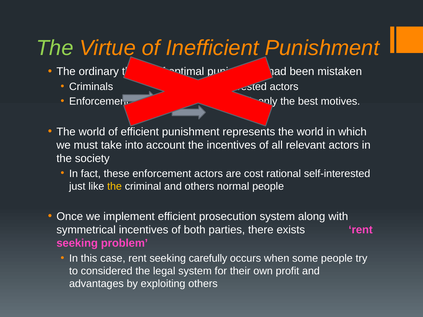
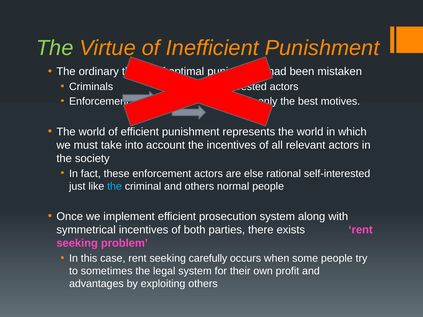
cost: cost -> else (254, 174)
the colour: yellow -> light blue (115, 186)
considered: considered -> sometimes (107, 271)
